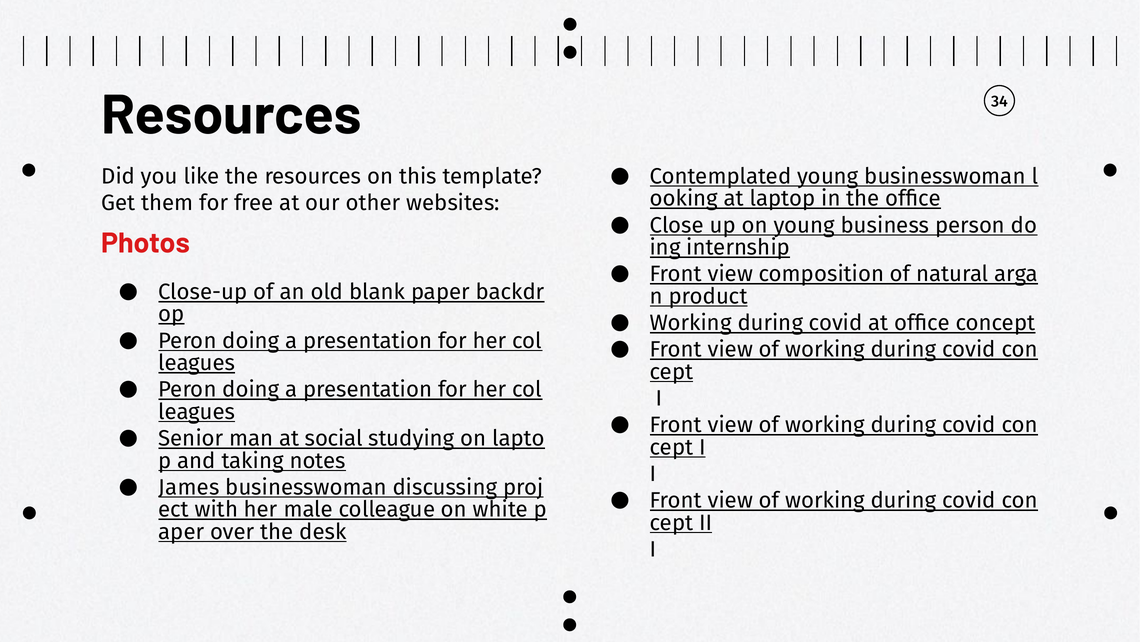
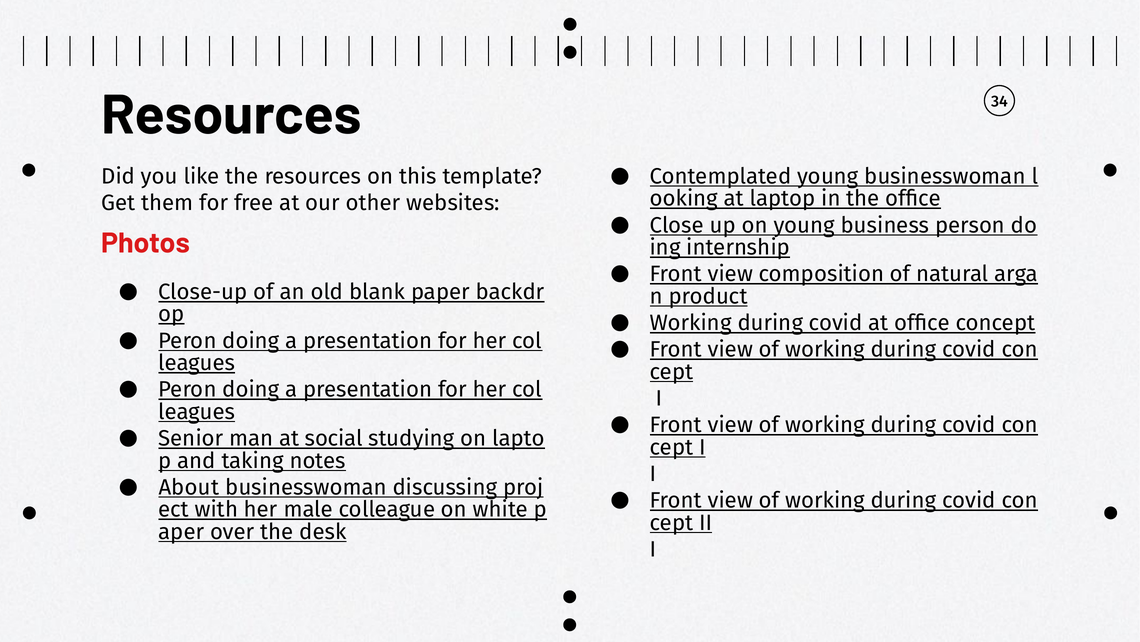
James: James -> About (189, 487)
